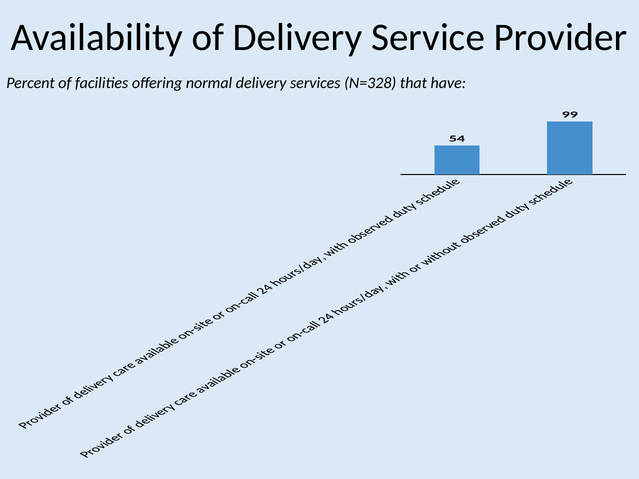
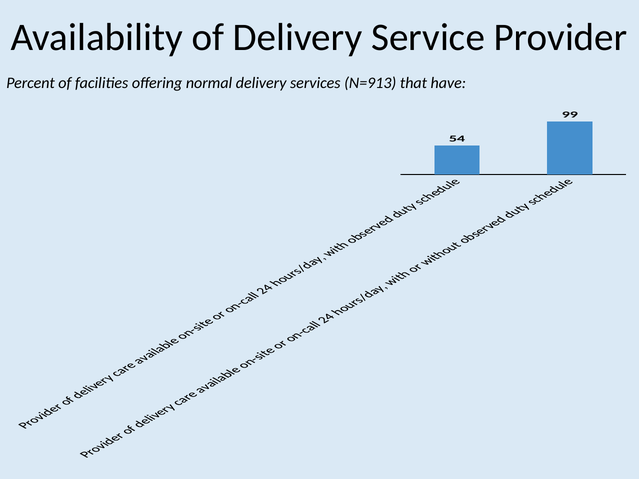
N=328: N=328 -> N=913 (370, 83)
